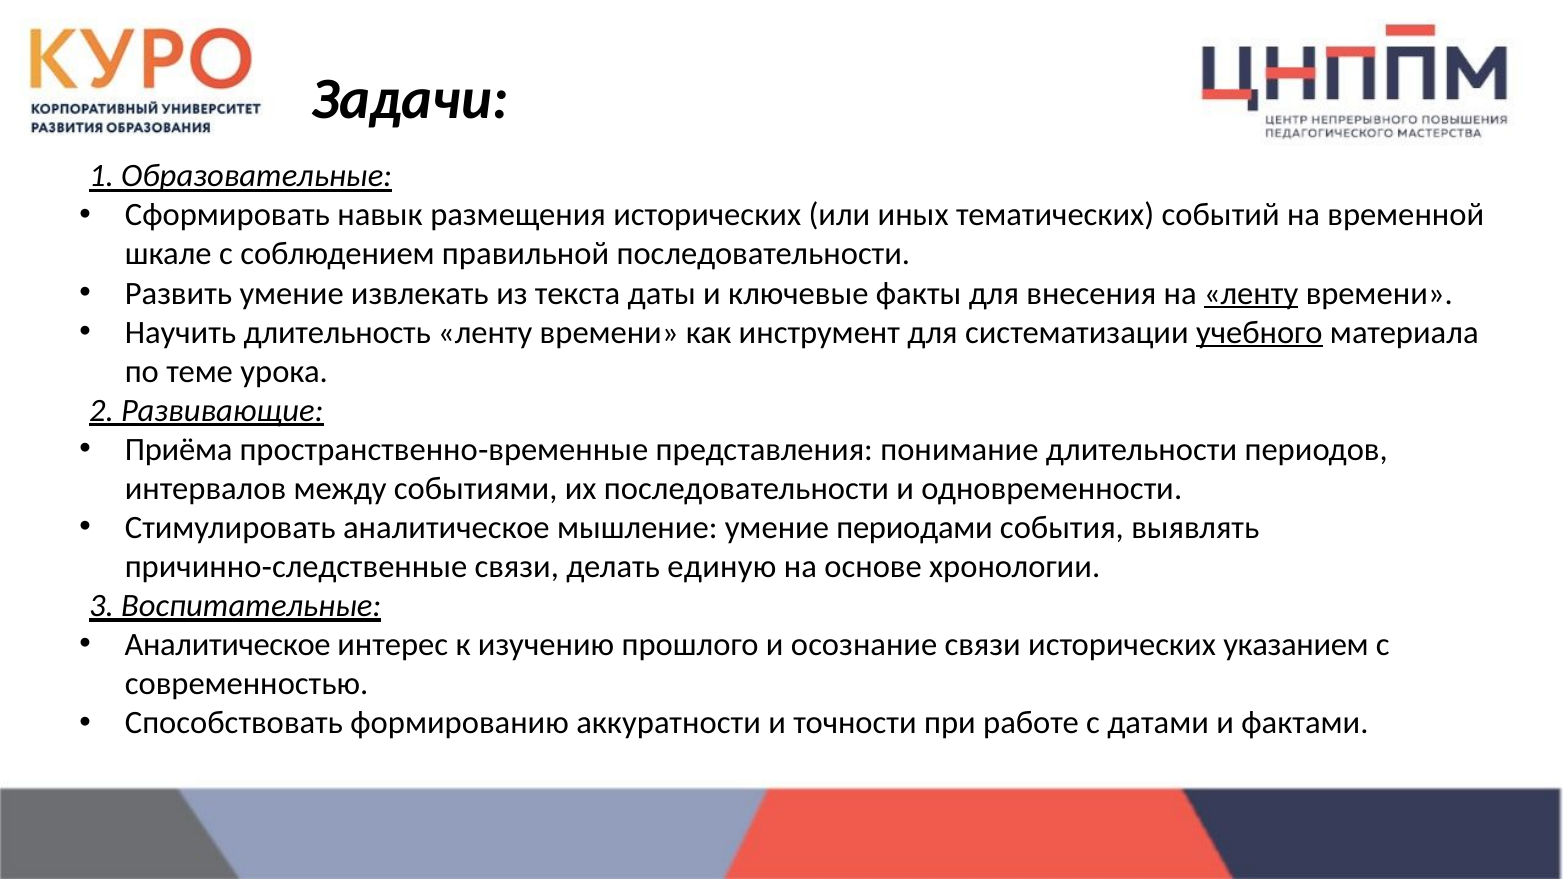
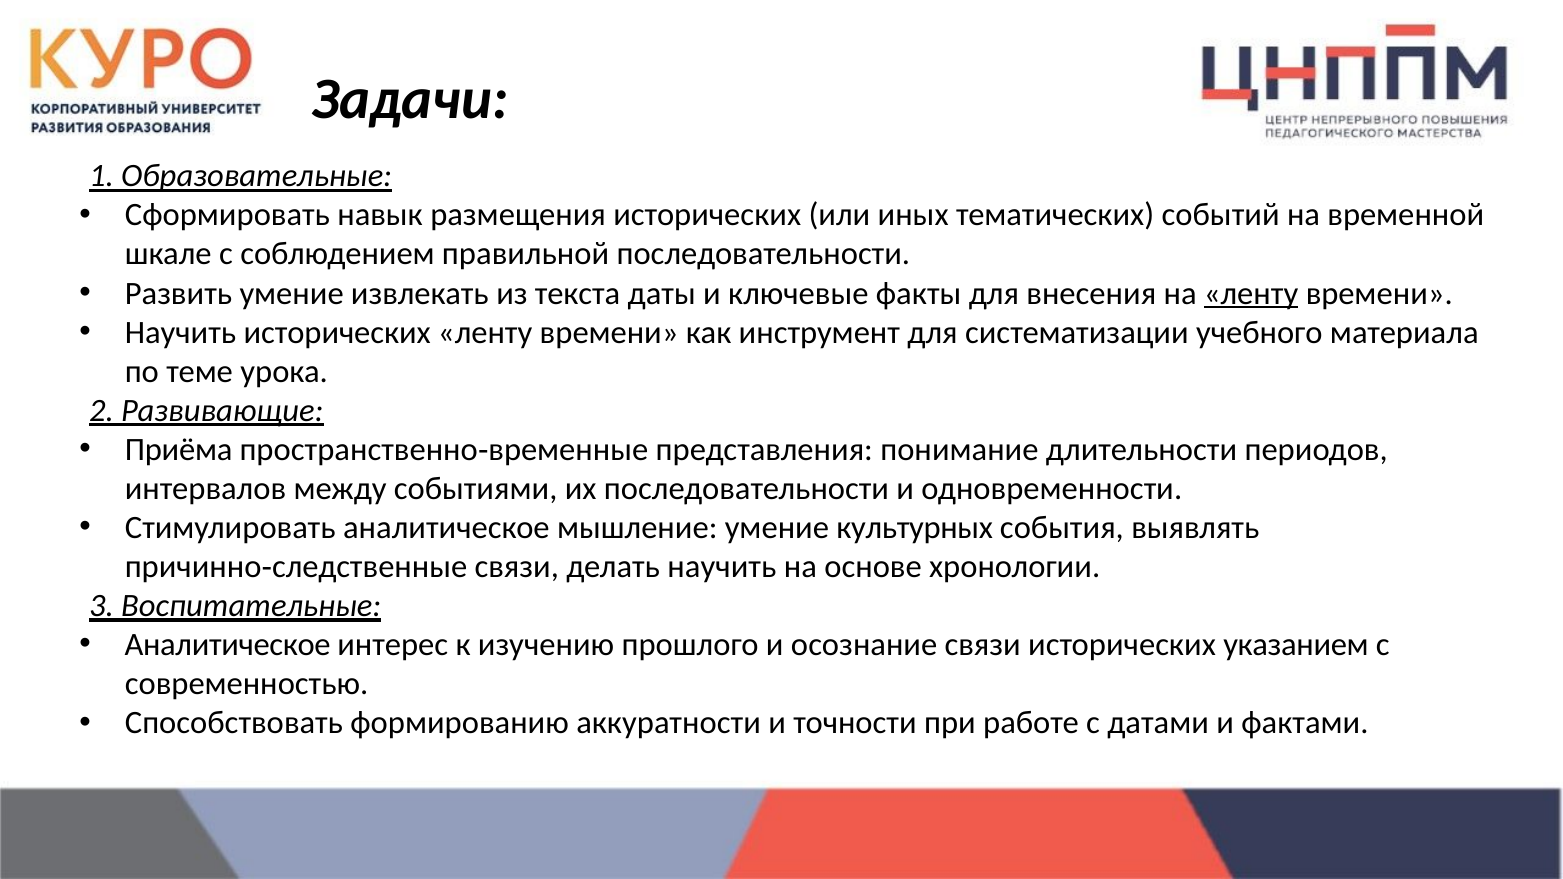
Научить длительность: длительность -> исторических (337, 332)
учебного underline: present -> none (1259, 332)
периодами: периодами -> культурных (915, 528)
делать единую: единую -> научить (722, 567)
